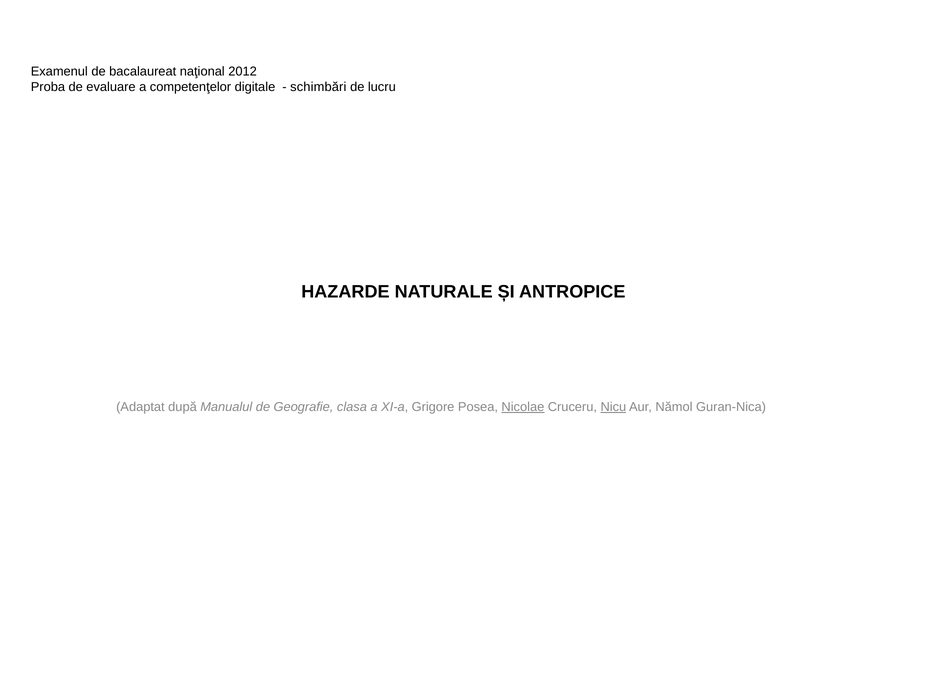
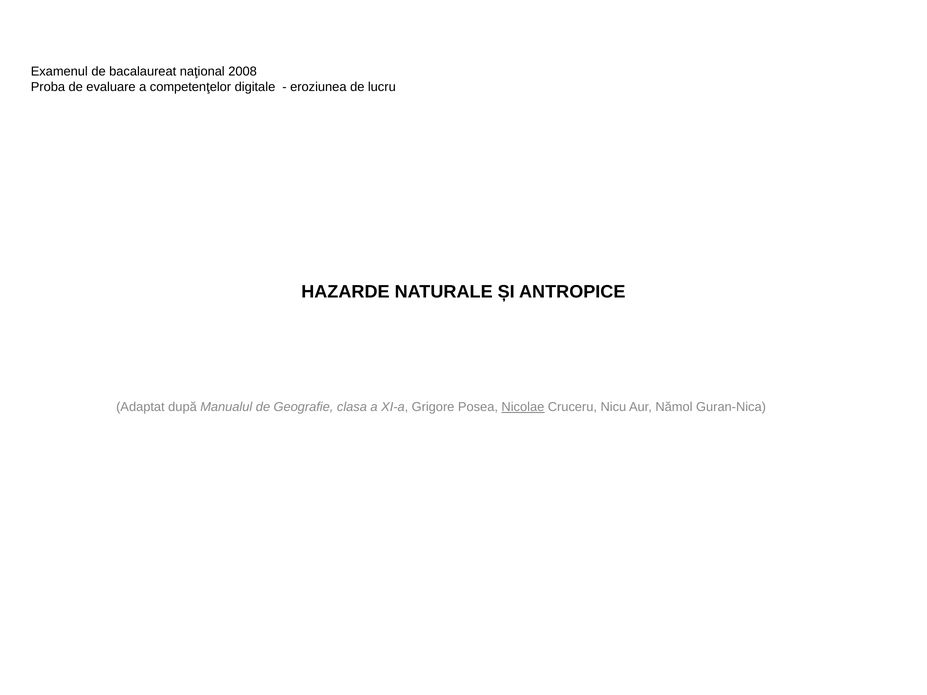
2012: 2012 -> 2008 (243, 71)
schimbări: schimbări -> eroziunea (318, 87)
Nicu underline: present -> none (613, 407)
